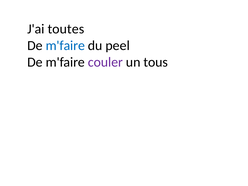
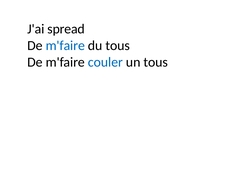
toutes: toutes -> spread (66, 29)
du peel: peel -> tous (118, 46)
couler colour: purple -> blue (105, 62)
